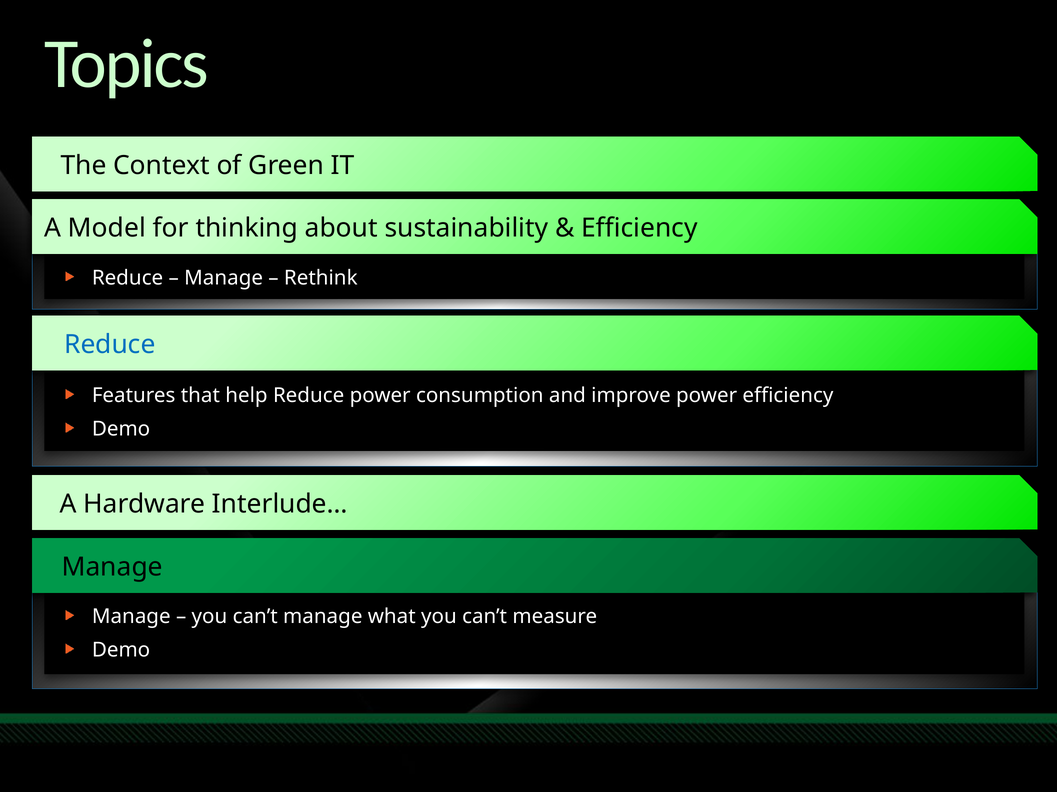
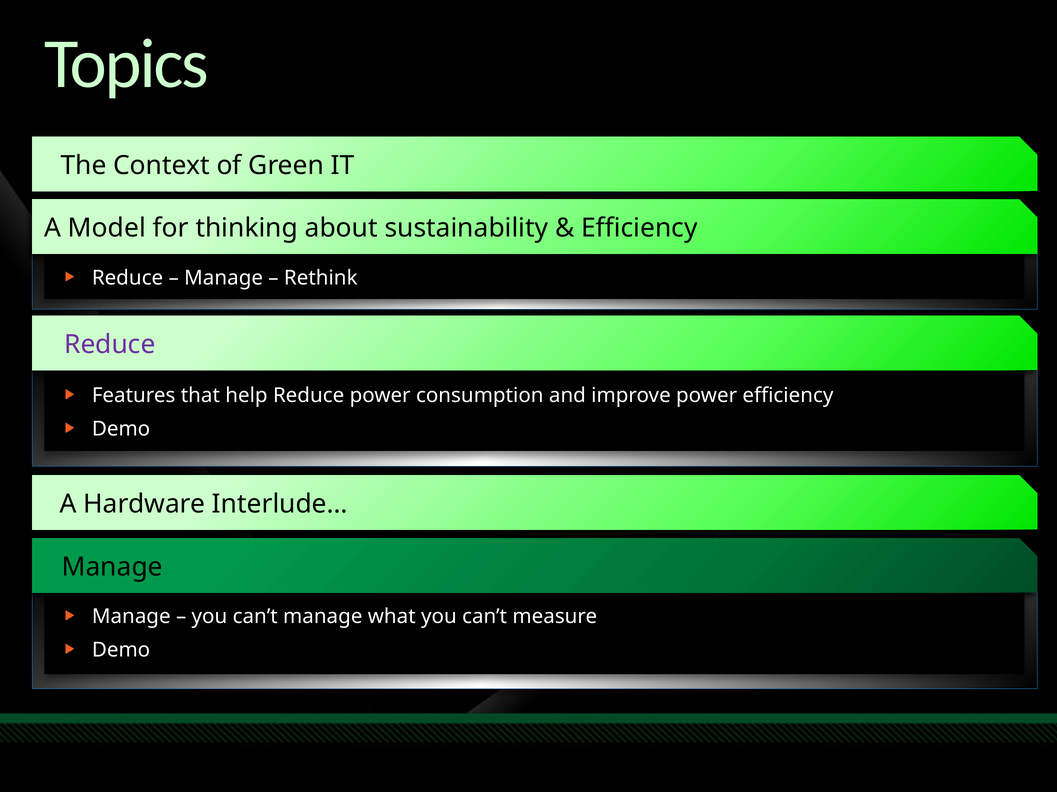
Reduce colour: blue -> purple (110, 345)
